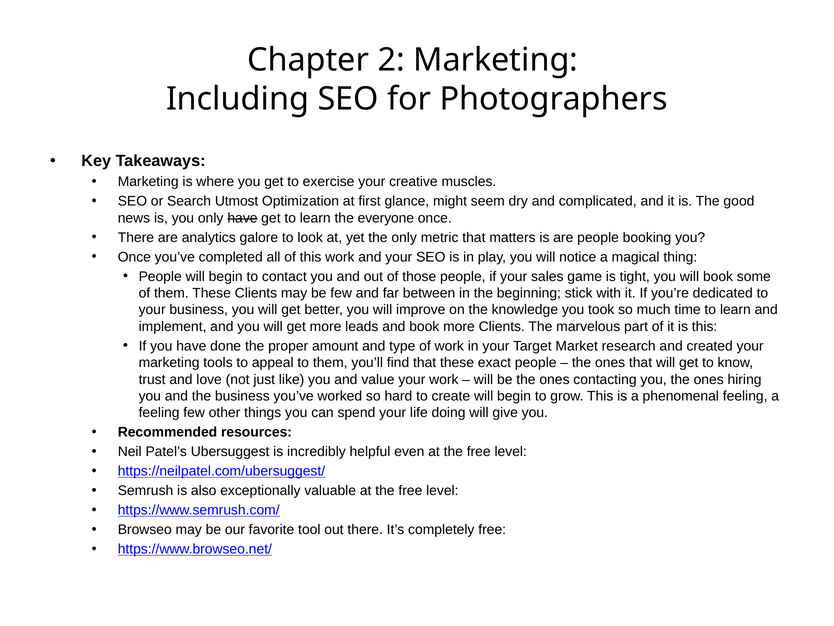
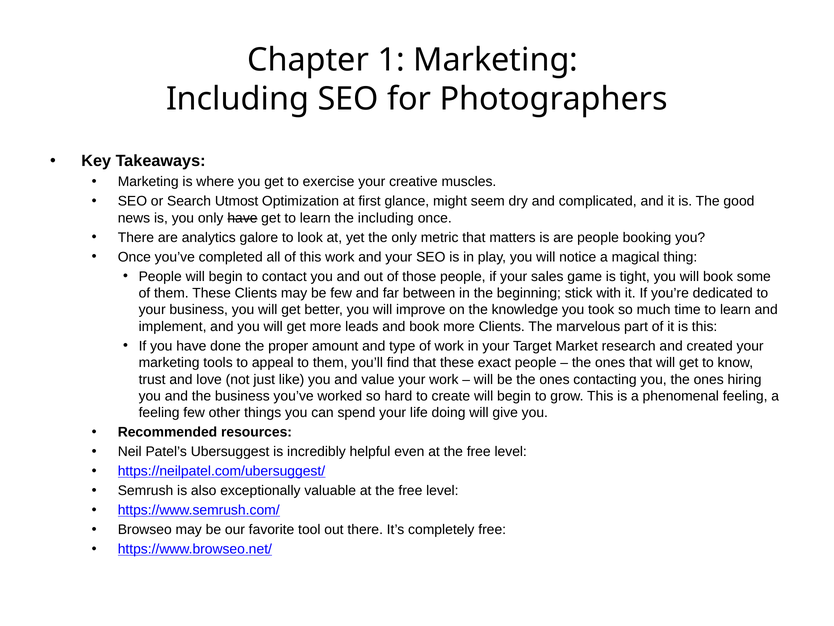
2: 2 -> 1 (391, 60)
the everyone: everyone -> including (386, 218)
